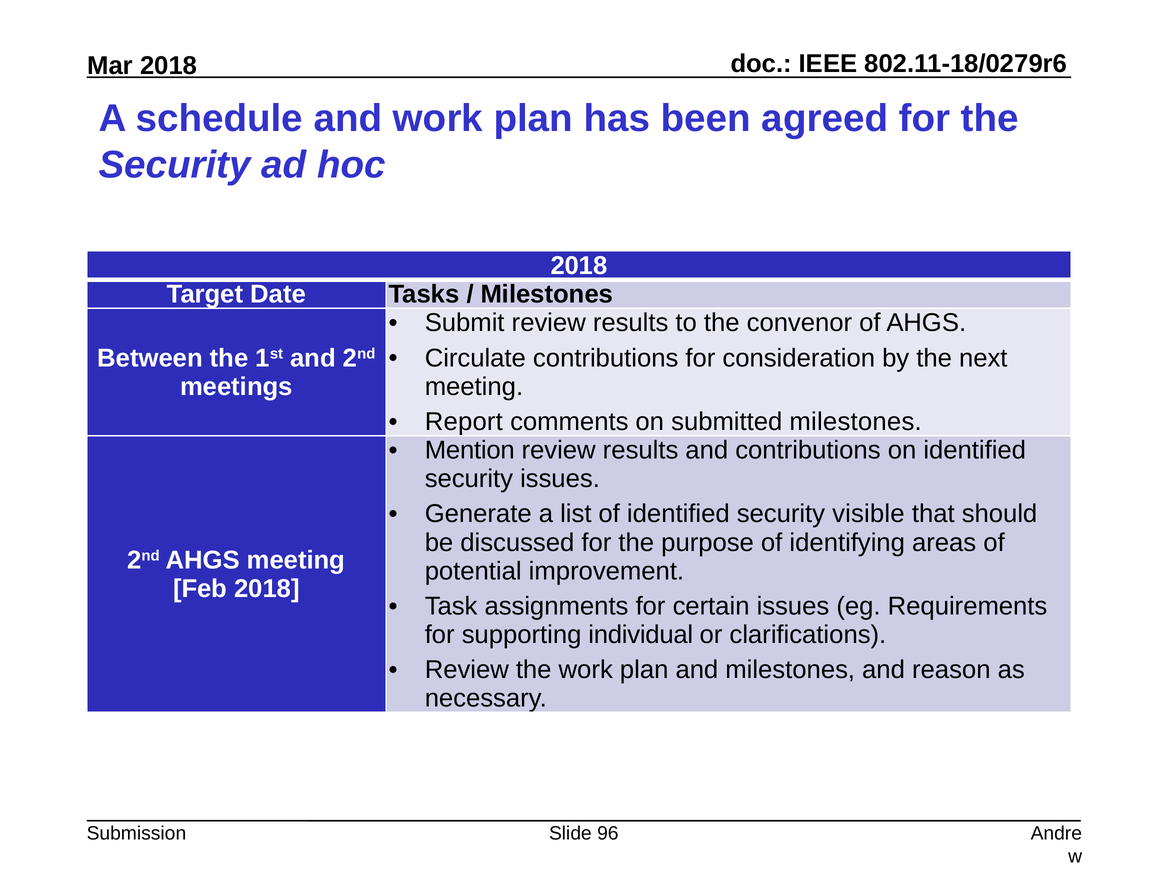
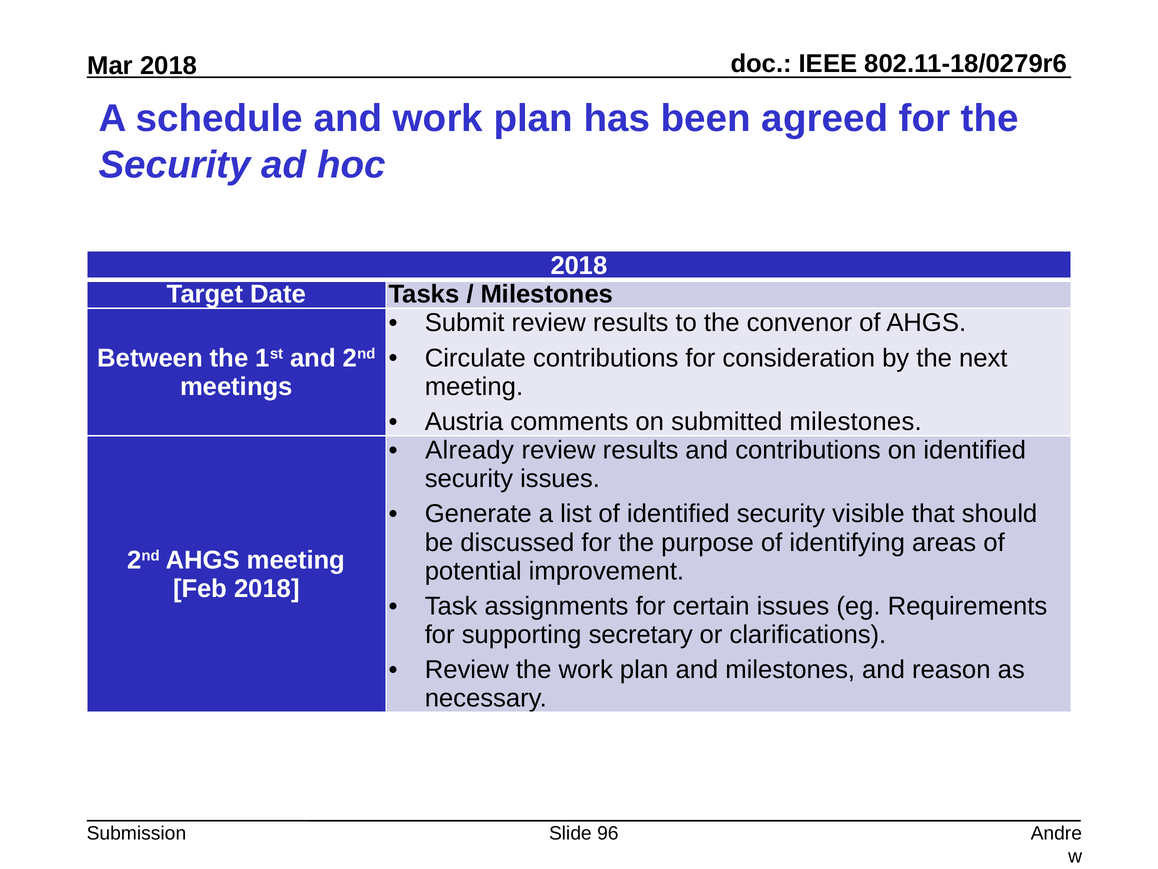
Report: Report -> Austria (464, 421)
Mention: Mention -> Already (470, 450)
individual: individual -> secretary (641, 634)
